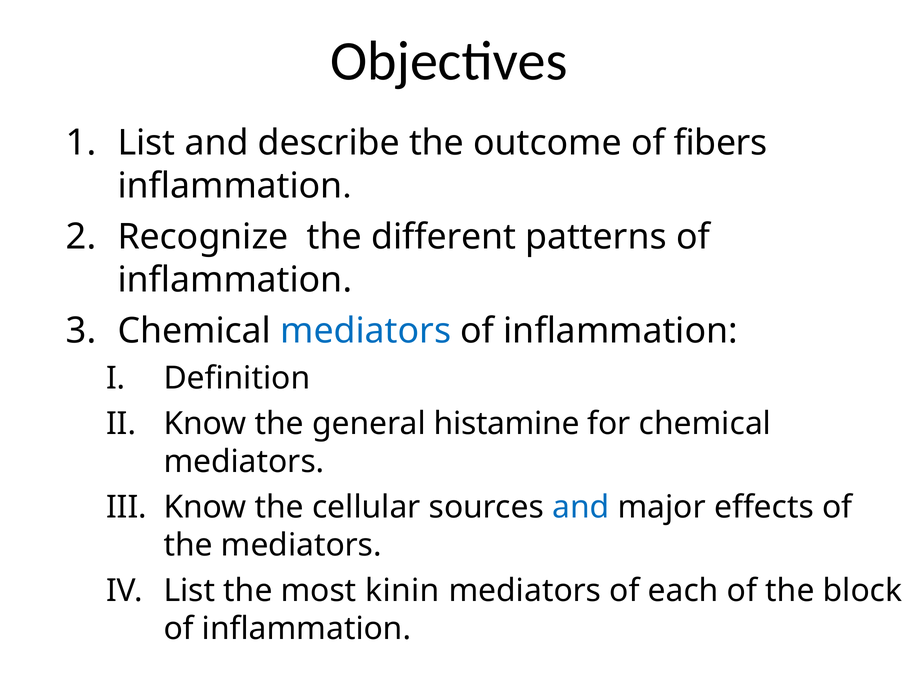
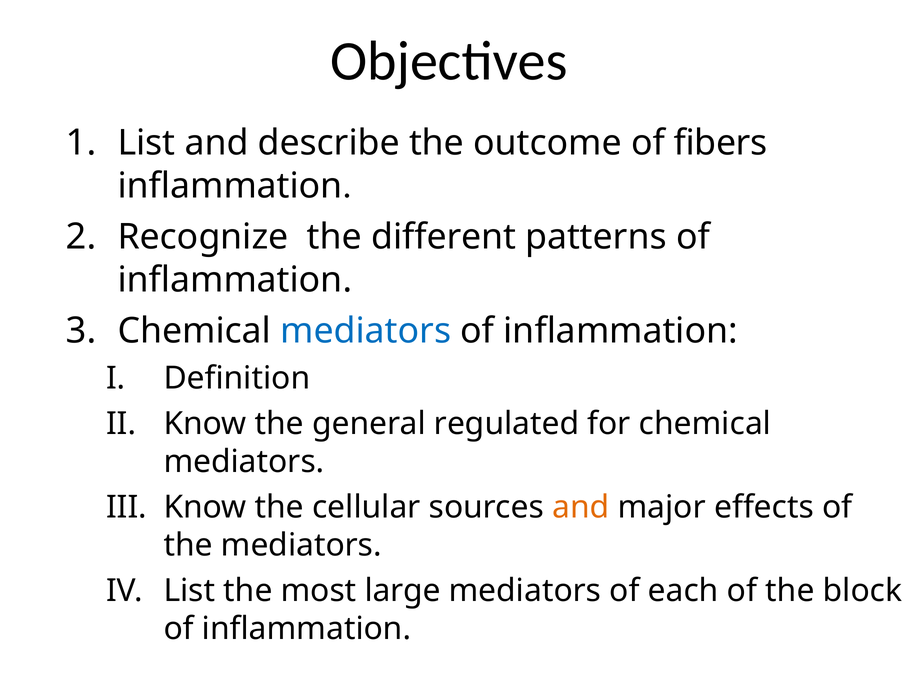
histamine: histamine -> regulated (507, 424)
and colour: blue -> orange (581, 508)
kinin: kinin -> large (403, 591)
